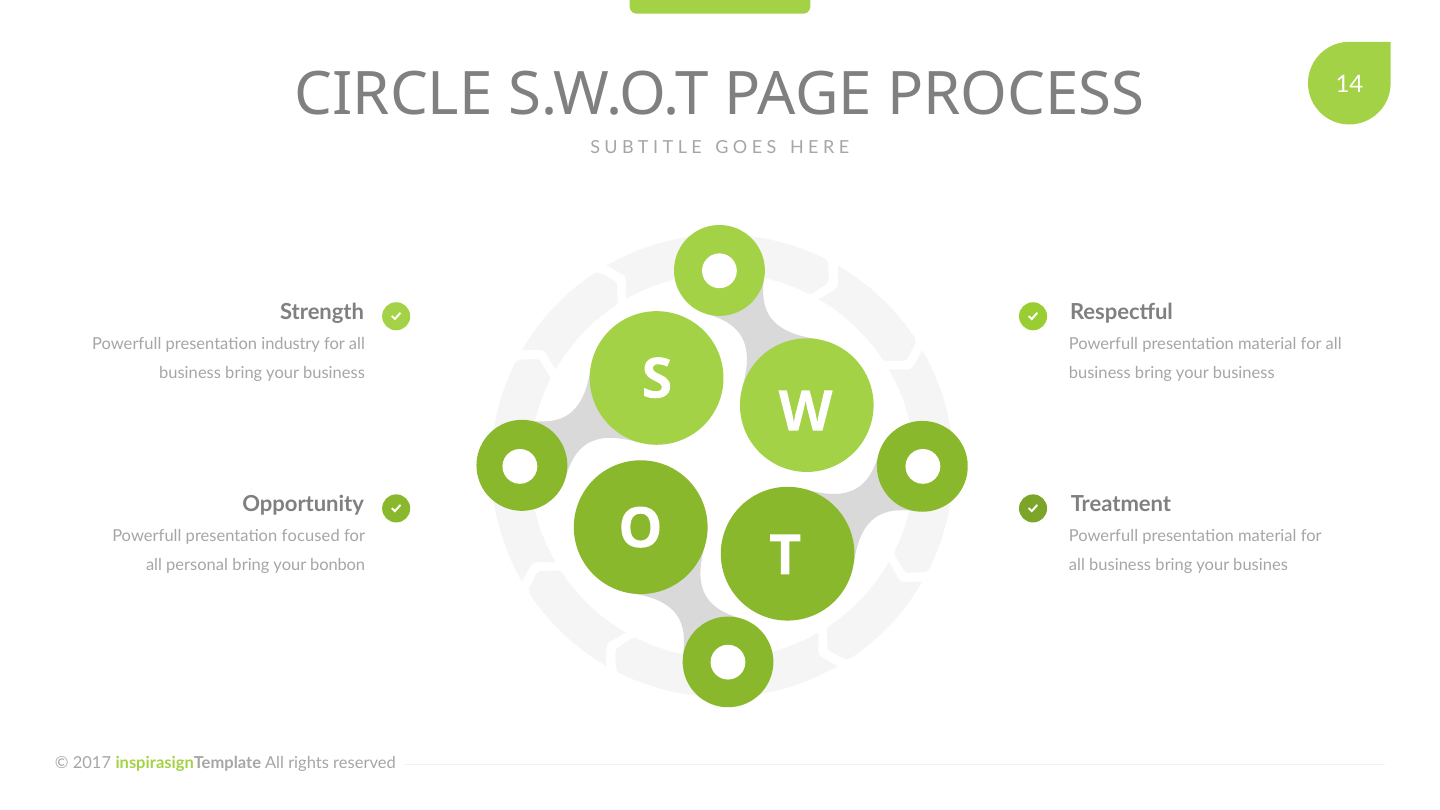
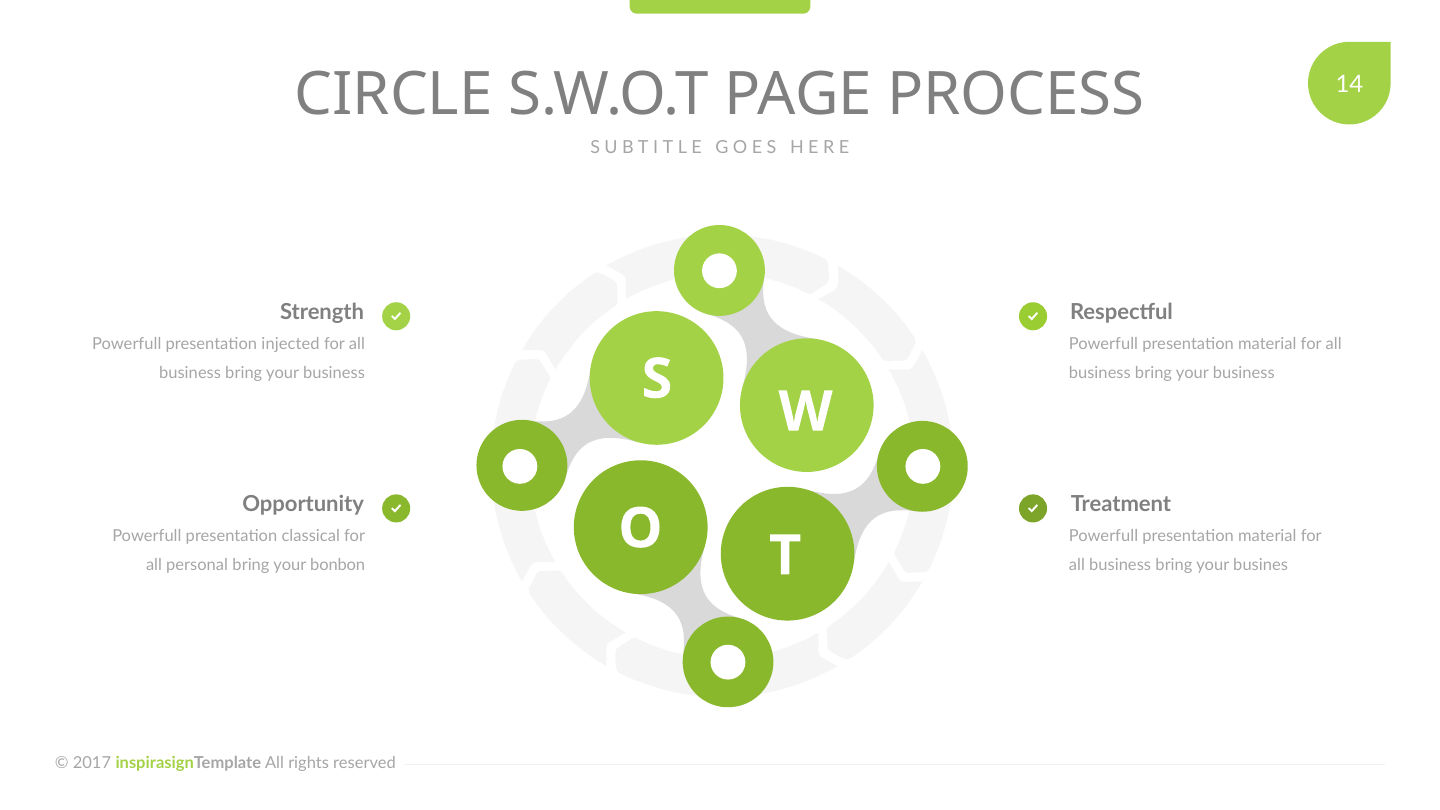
industry: industry -> injected (291, 344)
focused: focused -> classical (311, 536)
